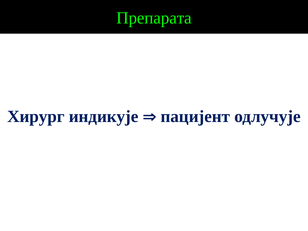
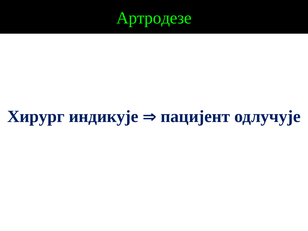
Препарата: Препарата -> Артродезе (154, 18)
